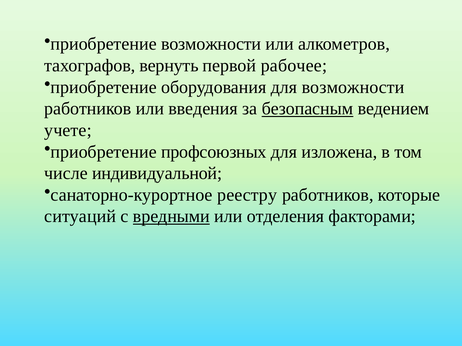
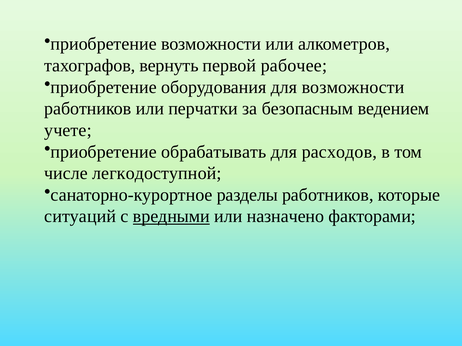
введения: введения -> перчатки (203, 109)
безопасным underline: present -> none (307, 109)
профсоюзных: профсоюзных -> обрабатывать (214, 152)
изложена: изложена -> расходов (339, 152)
индивидуальной: индивидуальной -> легкодоступной (157, 174)
реестру: реестру -> разделы (247, 195)
отделения: отделения -> назначено (285, 217)
